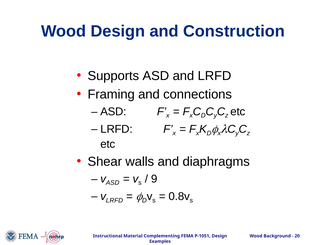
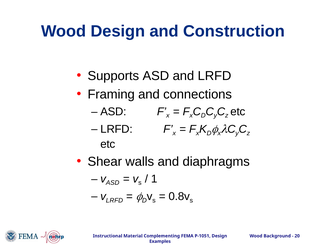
9: 9 -> 1 (154, 179)
